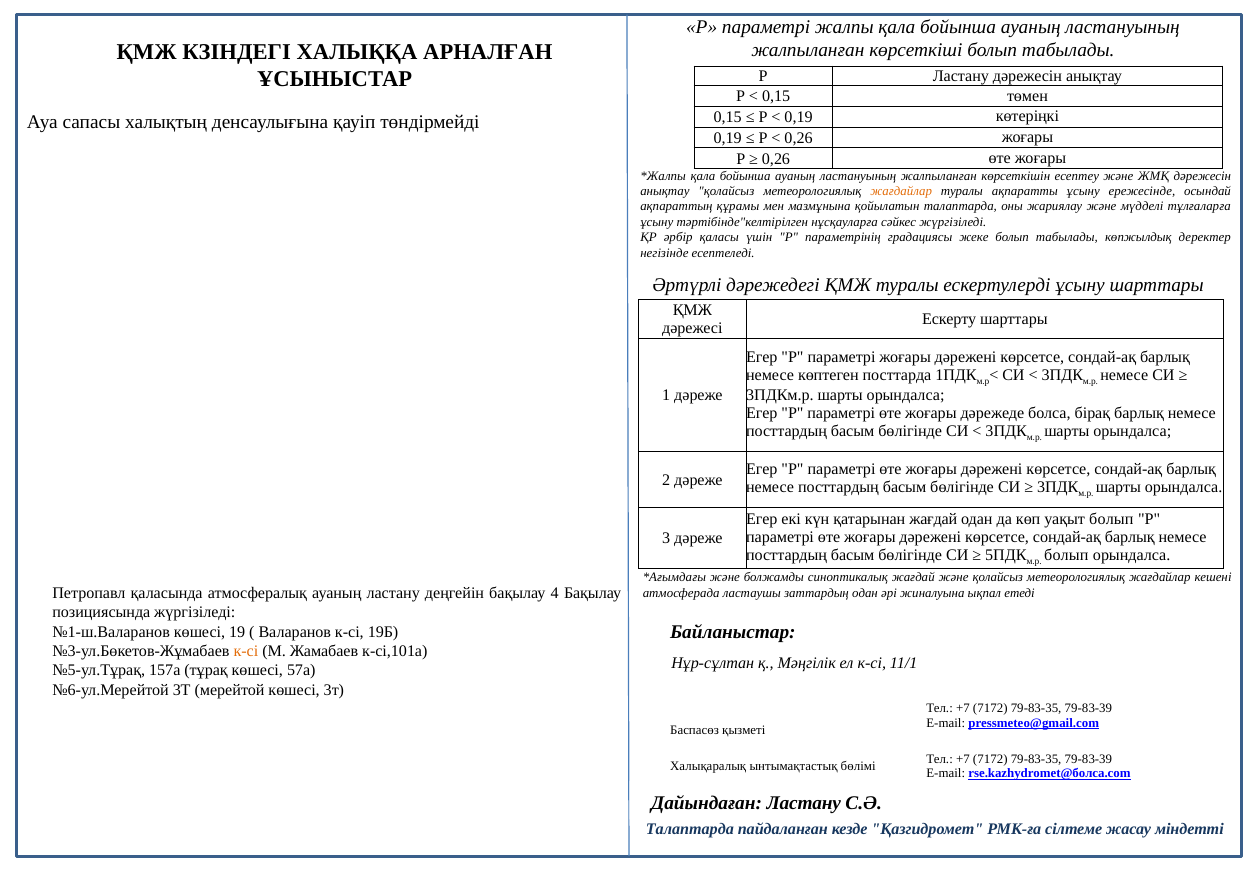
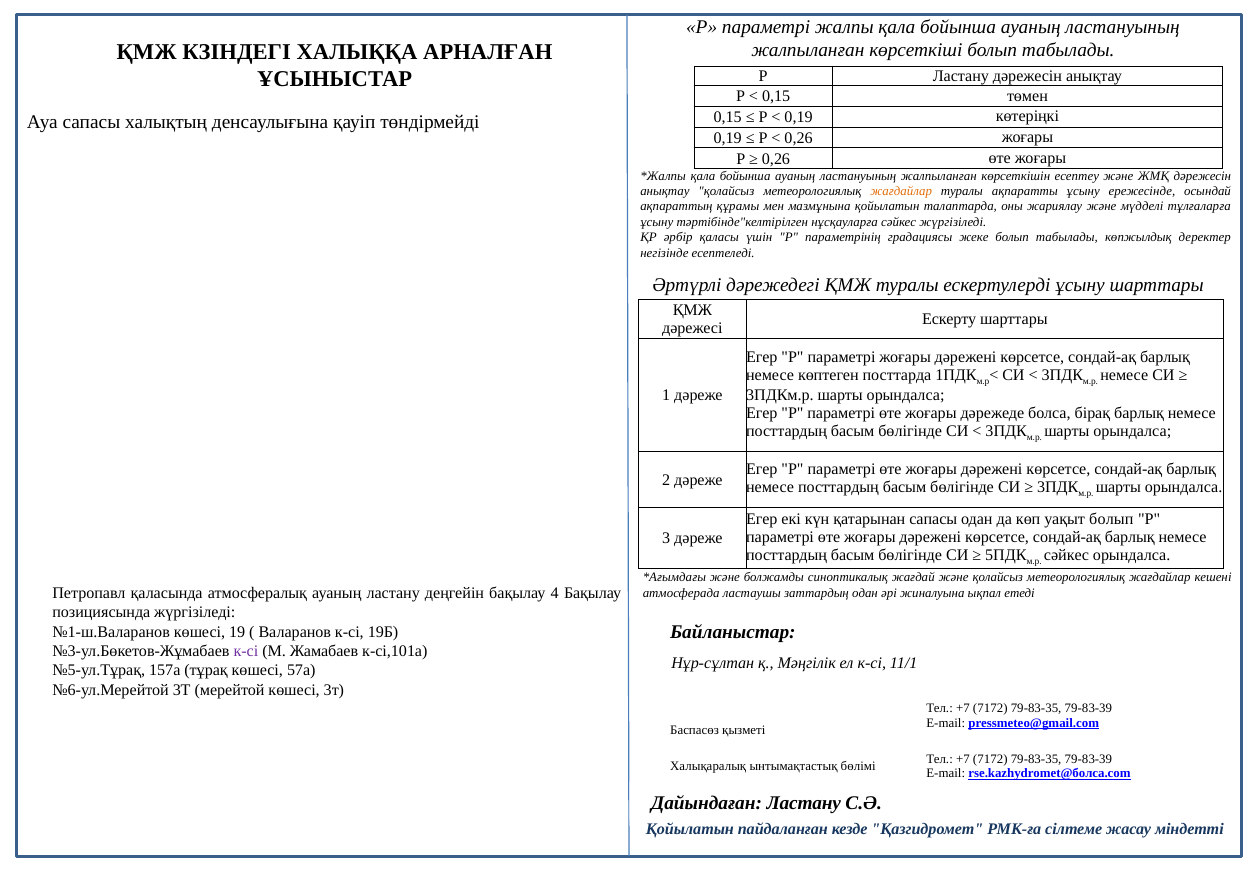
қатарынан жағдай: жағдай -> сапасы (933, 519)
болып: болып -> сәйкес (1066, 555)
к-сі colour: orange -> purple (246, 651)
Талаптарда: Талаптарда -> Қойылатын (690, 829)
